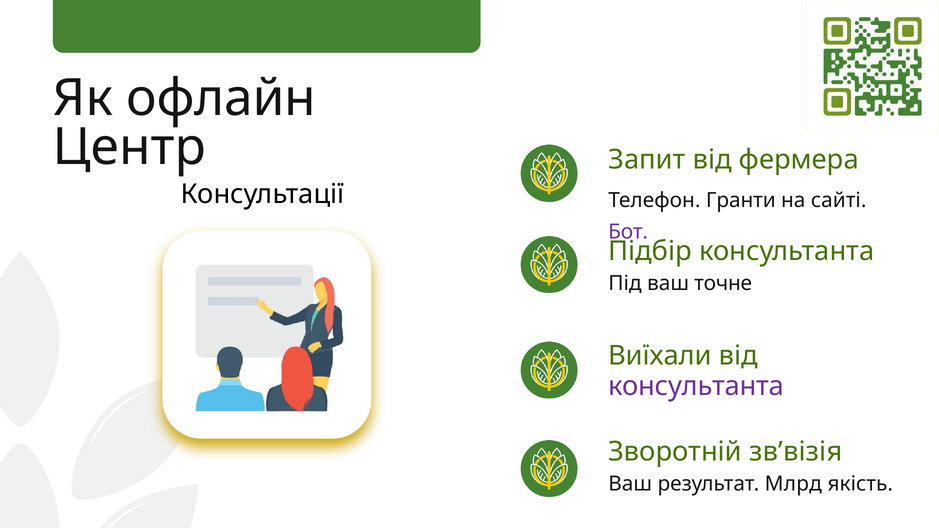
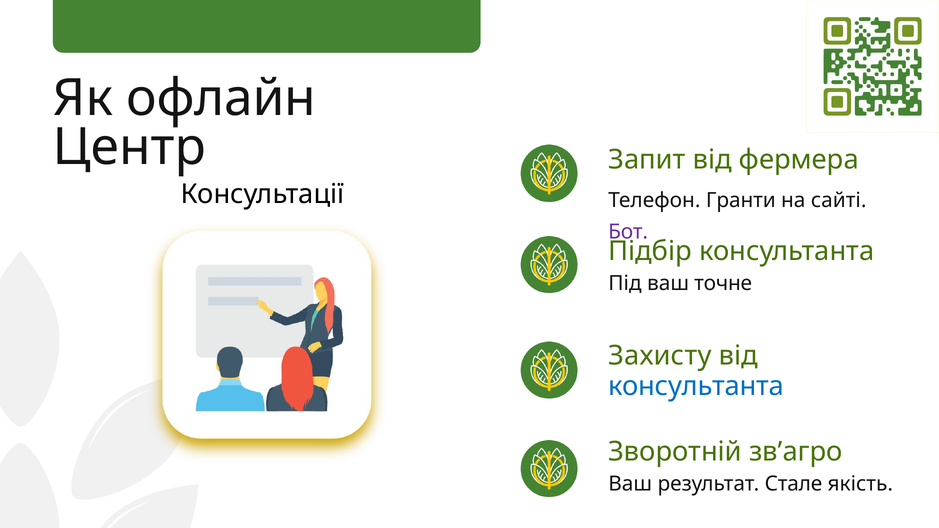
Виїхали: Виїхали -> Захисту (660, 356)
консультанта colour: purple -> blue (696, 386)
зв’візія: зв’візія -> зв’агро (796, 452)
Млрд: Млрд -> Стале (793, 484)
